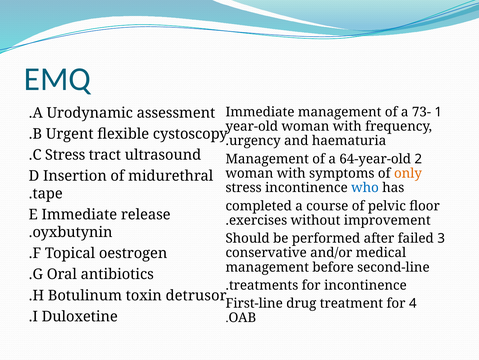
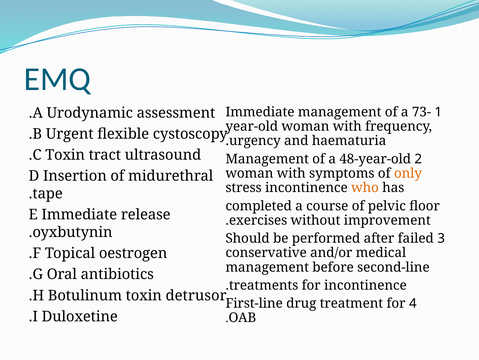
C Stress: Stress -> Toxin (65, 155)
64-year-old: 64-year-old -> 48-year-old (375, 159)
who colour: blue -> orange (365, 187)
